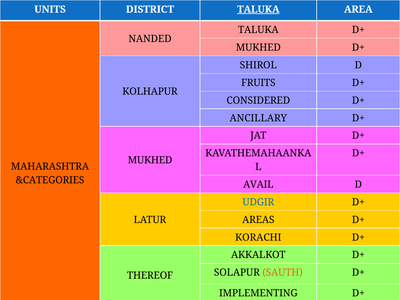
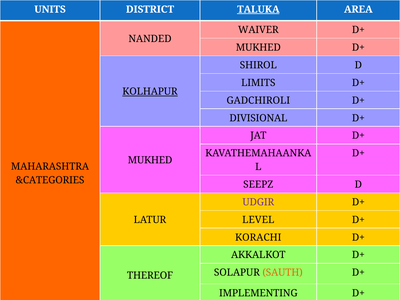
TALUKA: TALUKA -> WAIVER (258, 30)
FRUITS: FRUITS -> LIMITS (258, 83)
KOLHAPUR underline: none -> present (150, 92)
CONSIDERED: CONSIDERED -> GADCHIROLI (258, 100)
ANCILLARY: ANCILLARY -> DIVISIONAL (258, 118)
AVAIL: AVAIL -> SEEPZ (258, 185)
UDGIR colour: blue -> purple (258, 202)
AREAS: AREAS -> LEVEL (258, 220)
